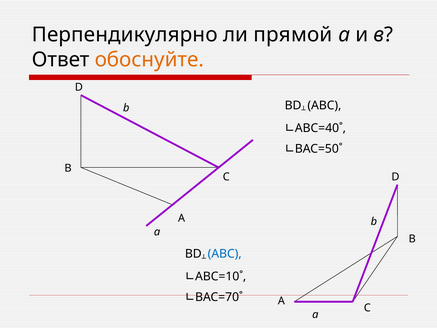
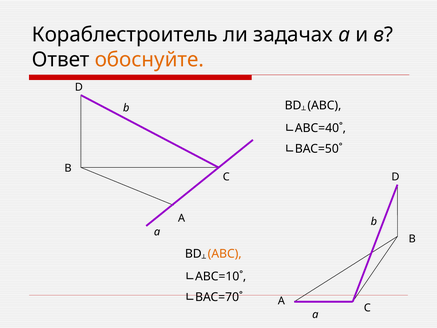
Перпендикулярно: Перпендикулярно -> Кораблестроитель (125, 35)
прямой: прямой -> задачах (293, 35)
ABC colour: blue -> orange (225, 254)
